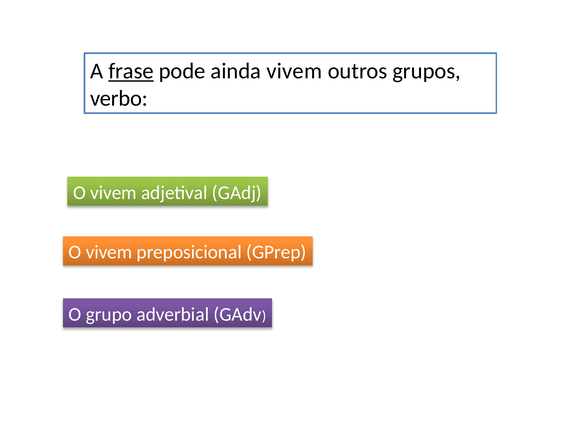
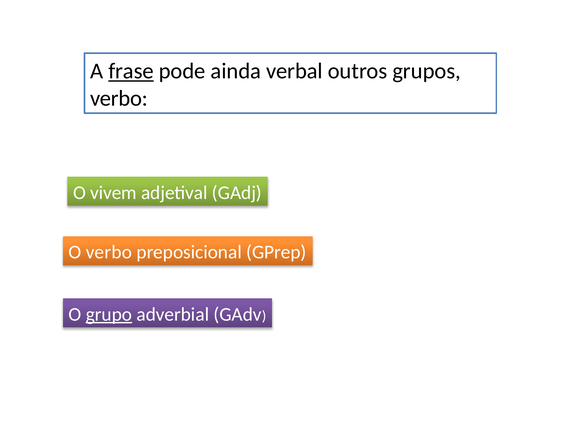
ainda vivem: vivem -> verbal (294, 71)
vivem: vivem -> verbo (109, 252)
grupo underline: none -> present (109, 314)
